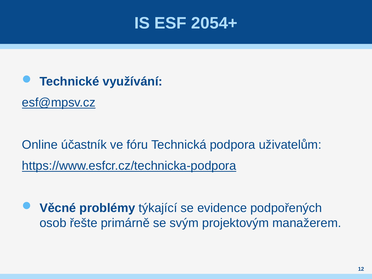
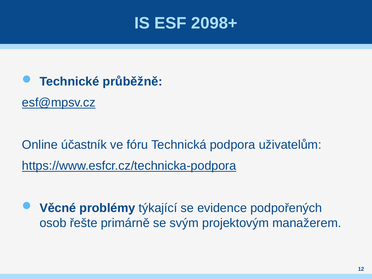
2054+: 2054+ -> 2098+ (214, 23)
využívání: využívání -> průběžně (133, 82)
